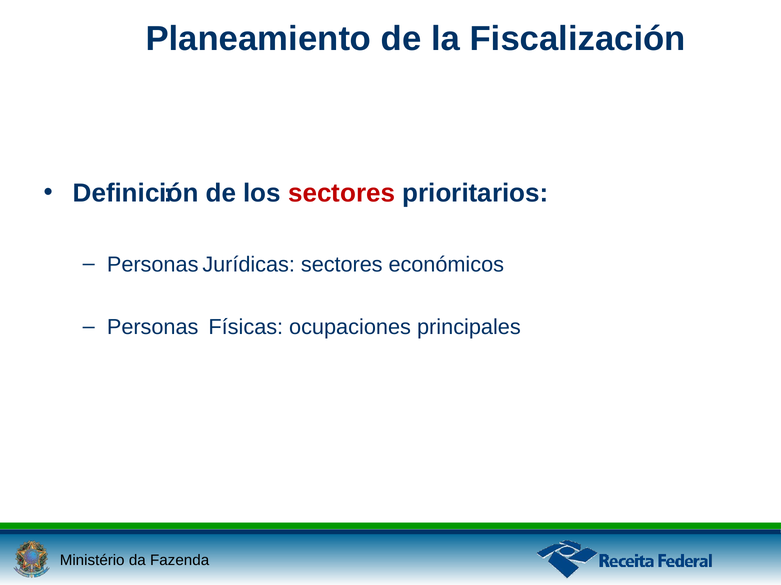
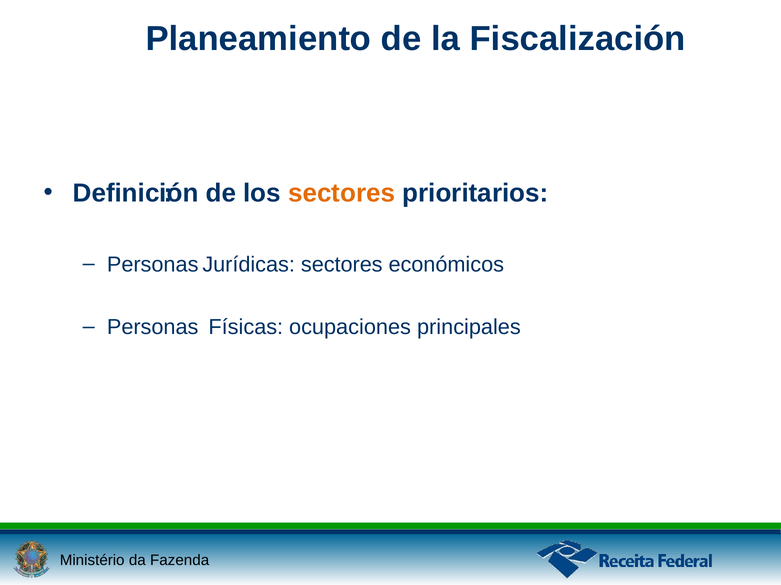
sectores colour: red -> orange (342, 193)
